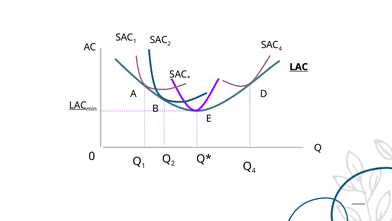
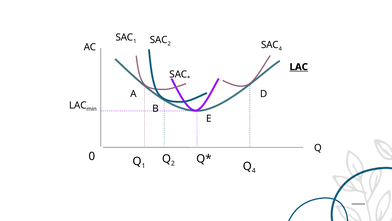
LAC underline: present -> none (78, 105)
